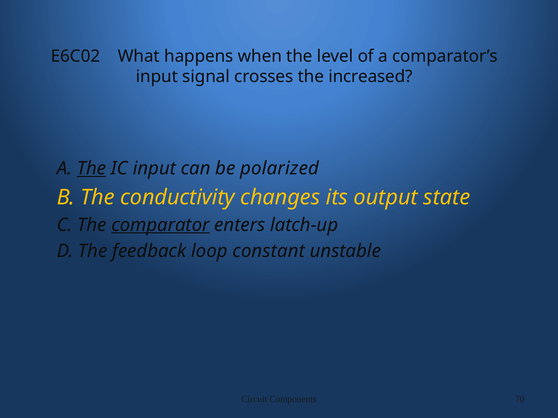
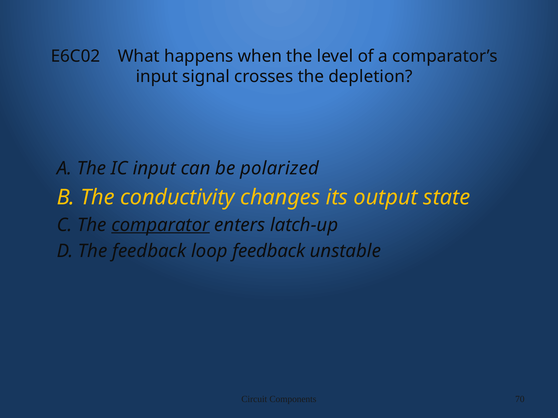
increased: increased -> depletion (370, 77)
The underline: present -> none (91, 169)
loop constant: constant -> feedback (269, 251)
